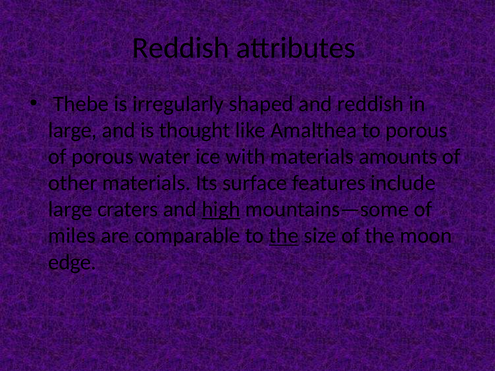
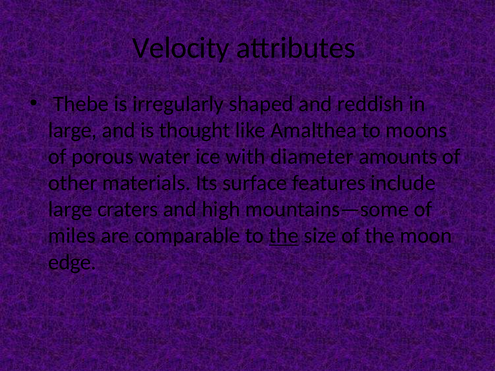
Reddish: Reddish -> Velocity (181, 48)
to porous: porous -> moons (416, 130)
with materials: materials -> diameter (312, 157)
high underline: present -> none (221, 209)
